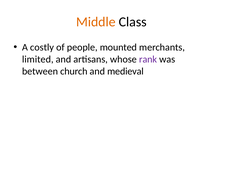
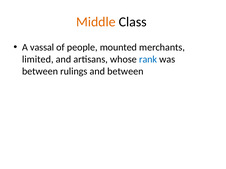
costly: costly -> vassal (42, 47)
rank colour: purple -> blue (148, 59)
church: church -> rulings (74, 72)
and medieval: medieval -> between (125, 72)
